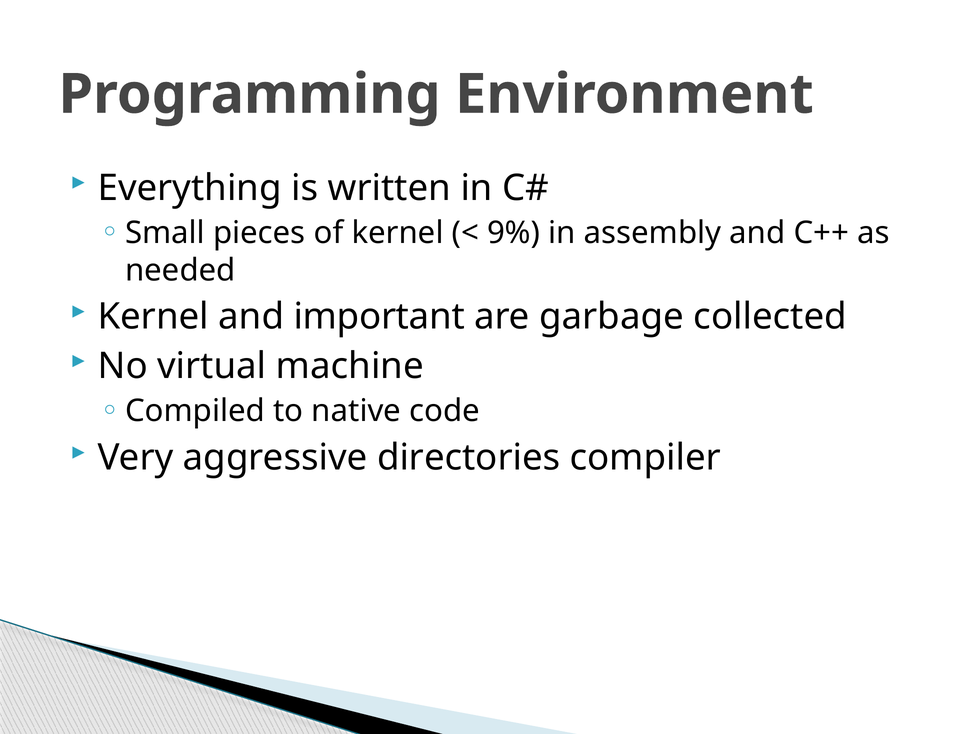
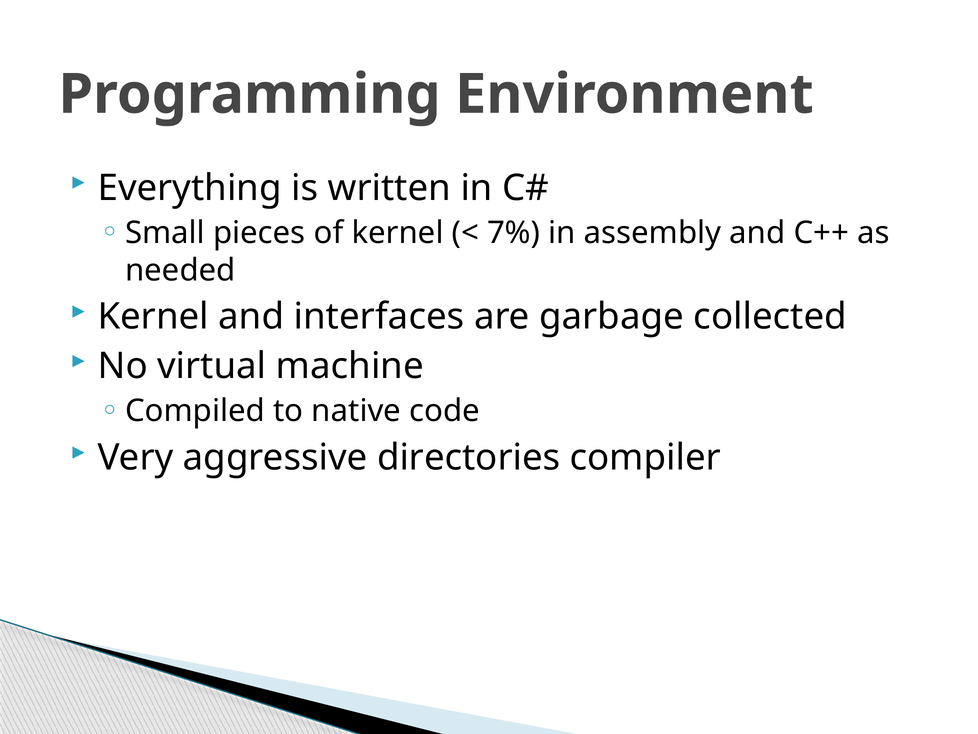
9%: 9% -> 7% (514, 233)
important: important -> interfaces (379, 317)
